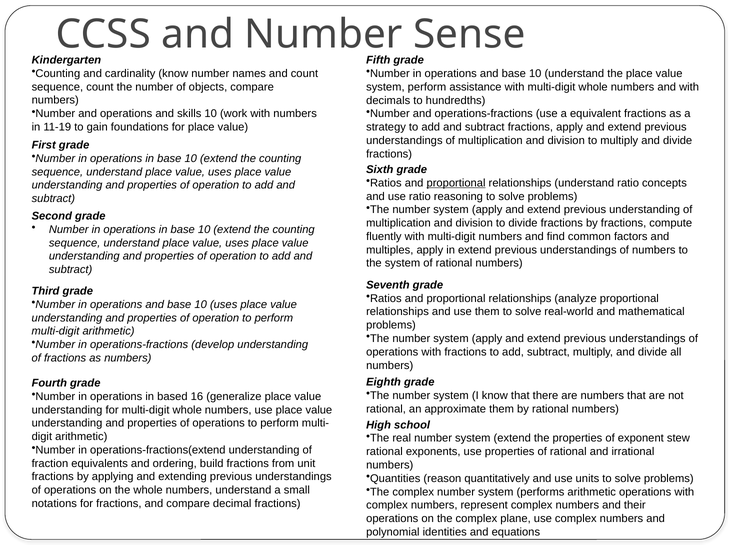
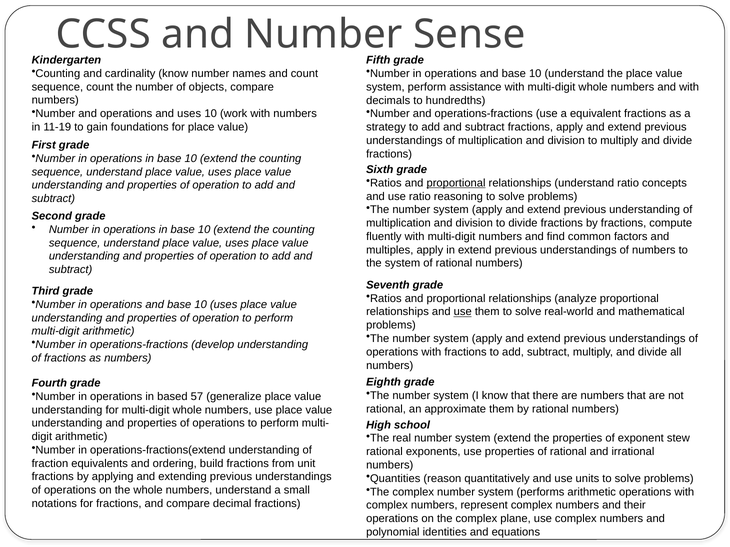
and skills: skills -> uses (189, 114)
use underline: none -> present (463, 312)
16: 16 -> 57 (197, 397)
